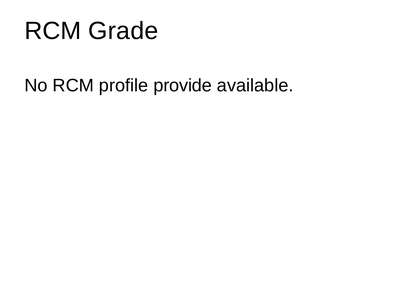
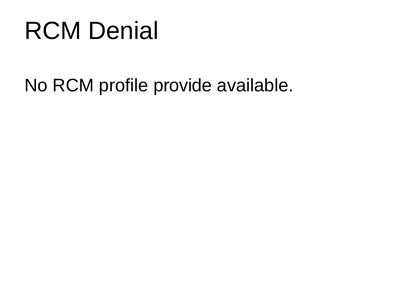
Grade: Grade -> Denial (123, 31)
